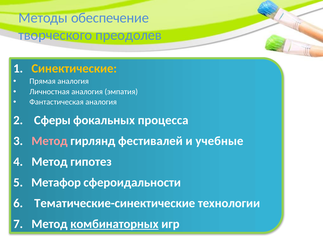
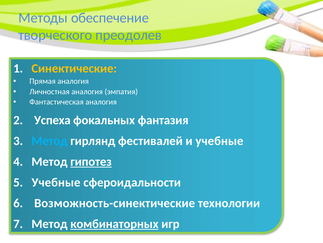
Сферы: Сферы -> Успеха (52, 120)
процесса: процесса -> фантазия (163, 120)
Метод colour: pink -> light blue (50, 141)
гипотез underline: none -> present (91, 161)
Метафор: Метафор -> Учебные (56, 182)
Тематические-синектические: Тематические-синектические -> Возможность-синектические (115, 203)
